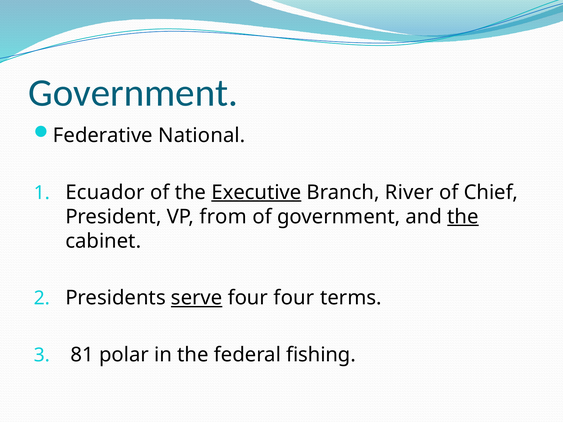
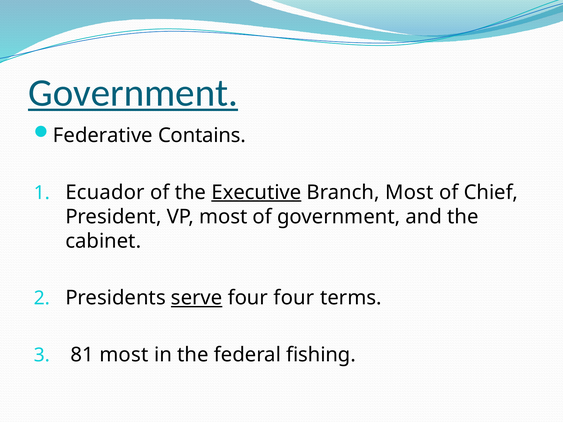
Government underline: none -> present (133, 93)
National: National -> Contains (202, 136)
Branch River: River -> Most (409, 192)
VP from: from -> most (223, 217)
the underline: present -> none (463, 217)
81 polar: polar -> most (124, 355)
